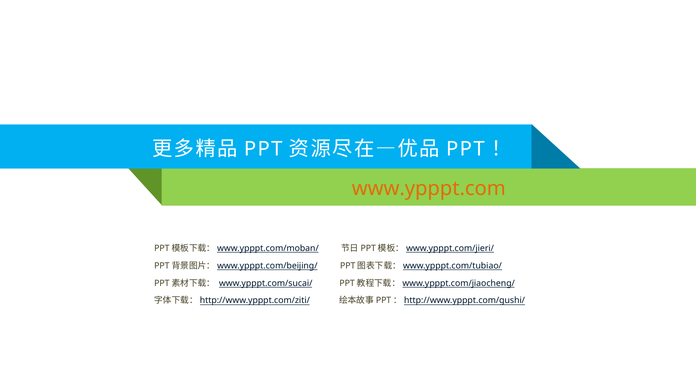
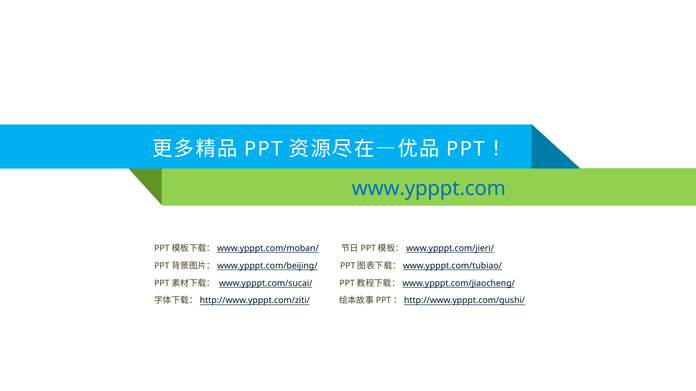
www.ypppt.com colour: orange -> blue (429, 189)
